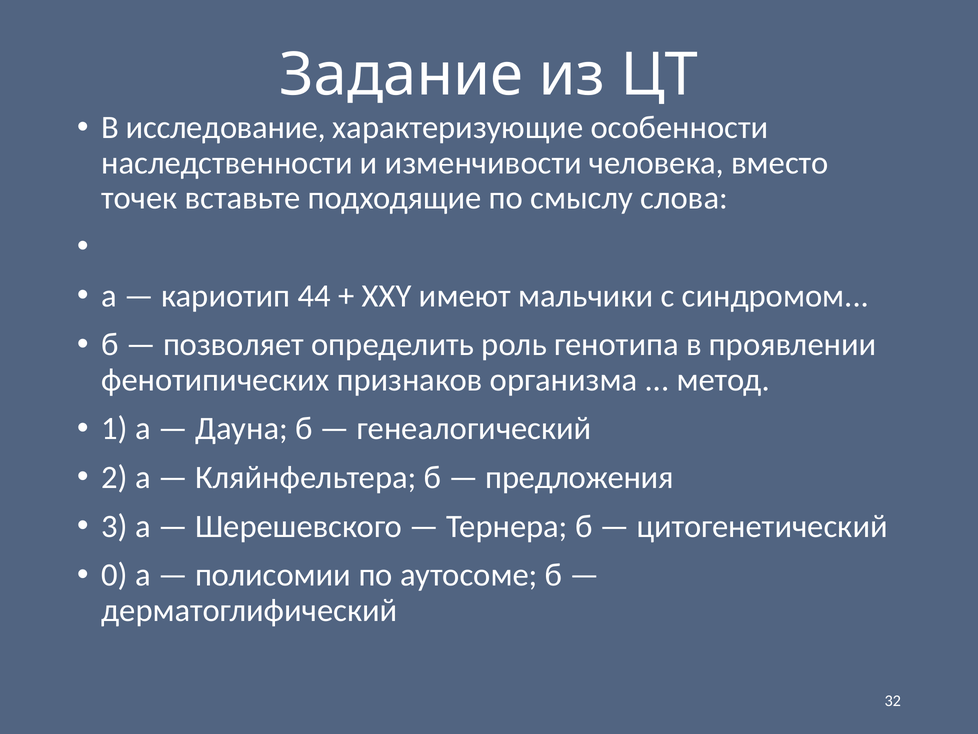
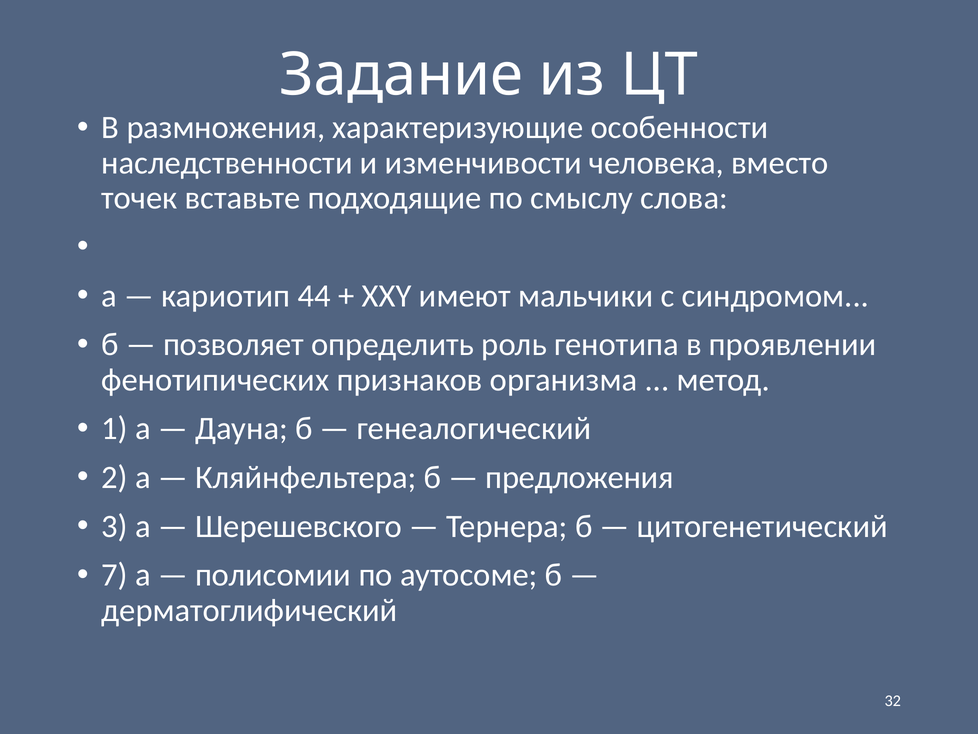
исследование: исследование -> размножения (226, 128)
0: 0 -> 7 (115, 575)
